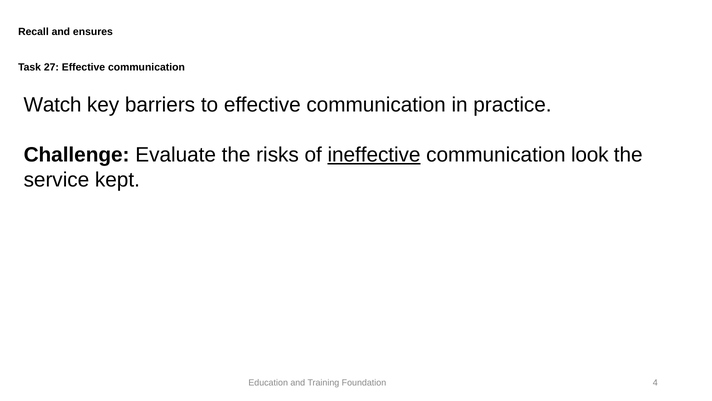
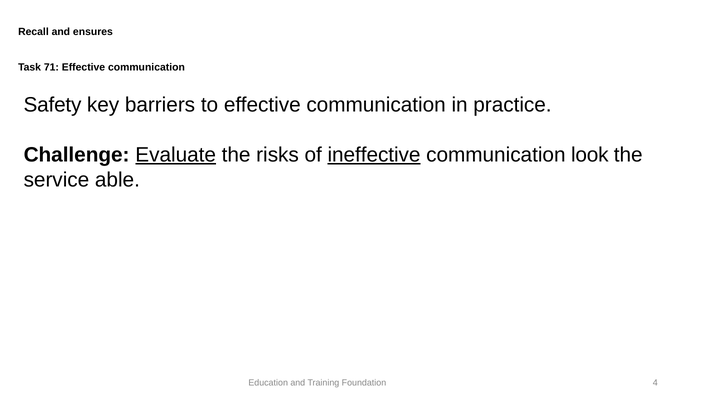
27: 27 -> 71 (51, 67)
Watch: Watch -> Safety (53, 105)
Evaluate underline: none -> present (176, 155)
kept: kept -> able (117, 180)
